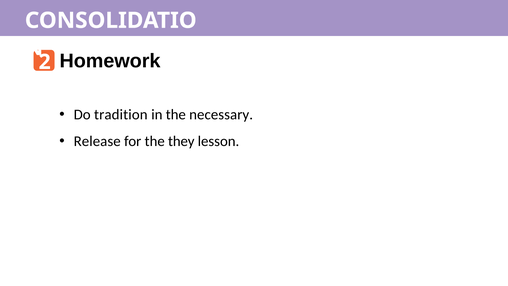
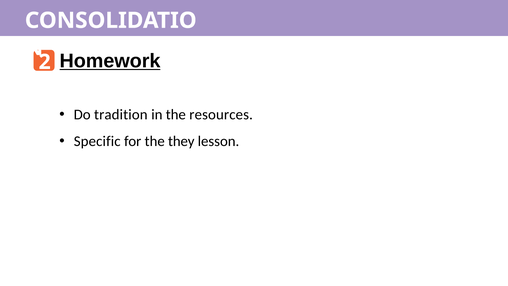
Homework underline: none -> present (110, 61)
necessary: necessary -> resources (221, 115)
Release: Release -> Specific (97, 141)
